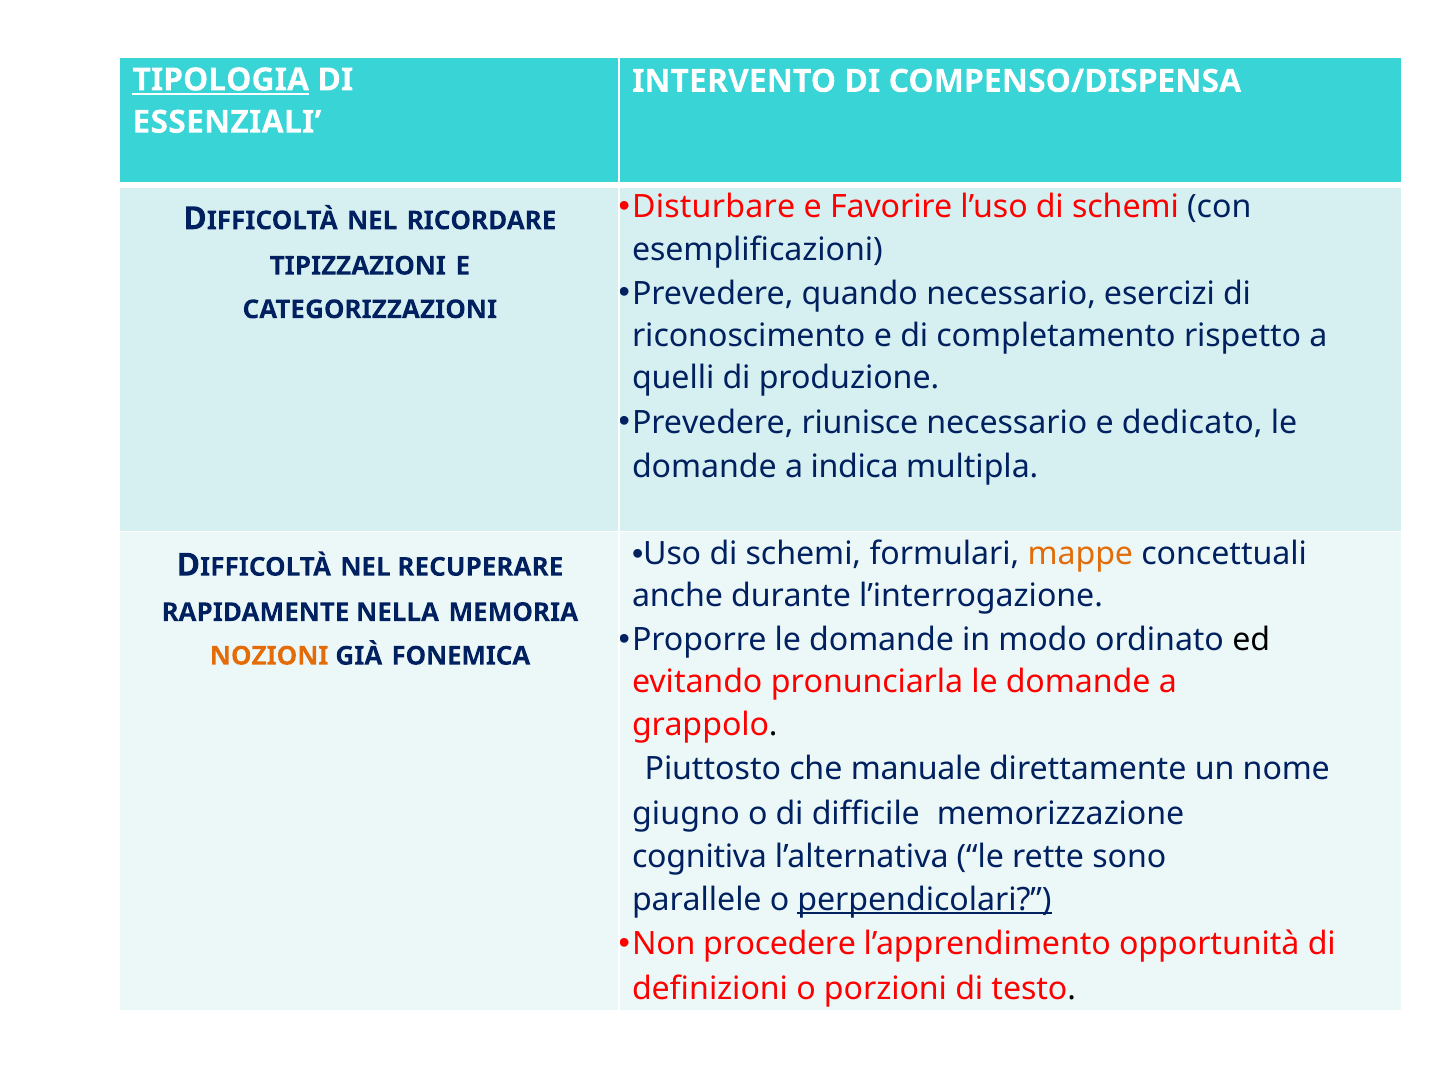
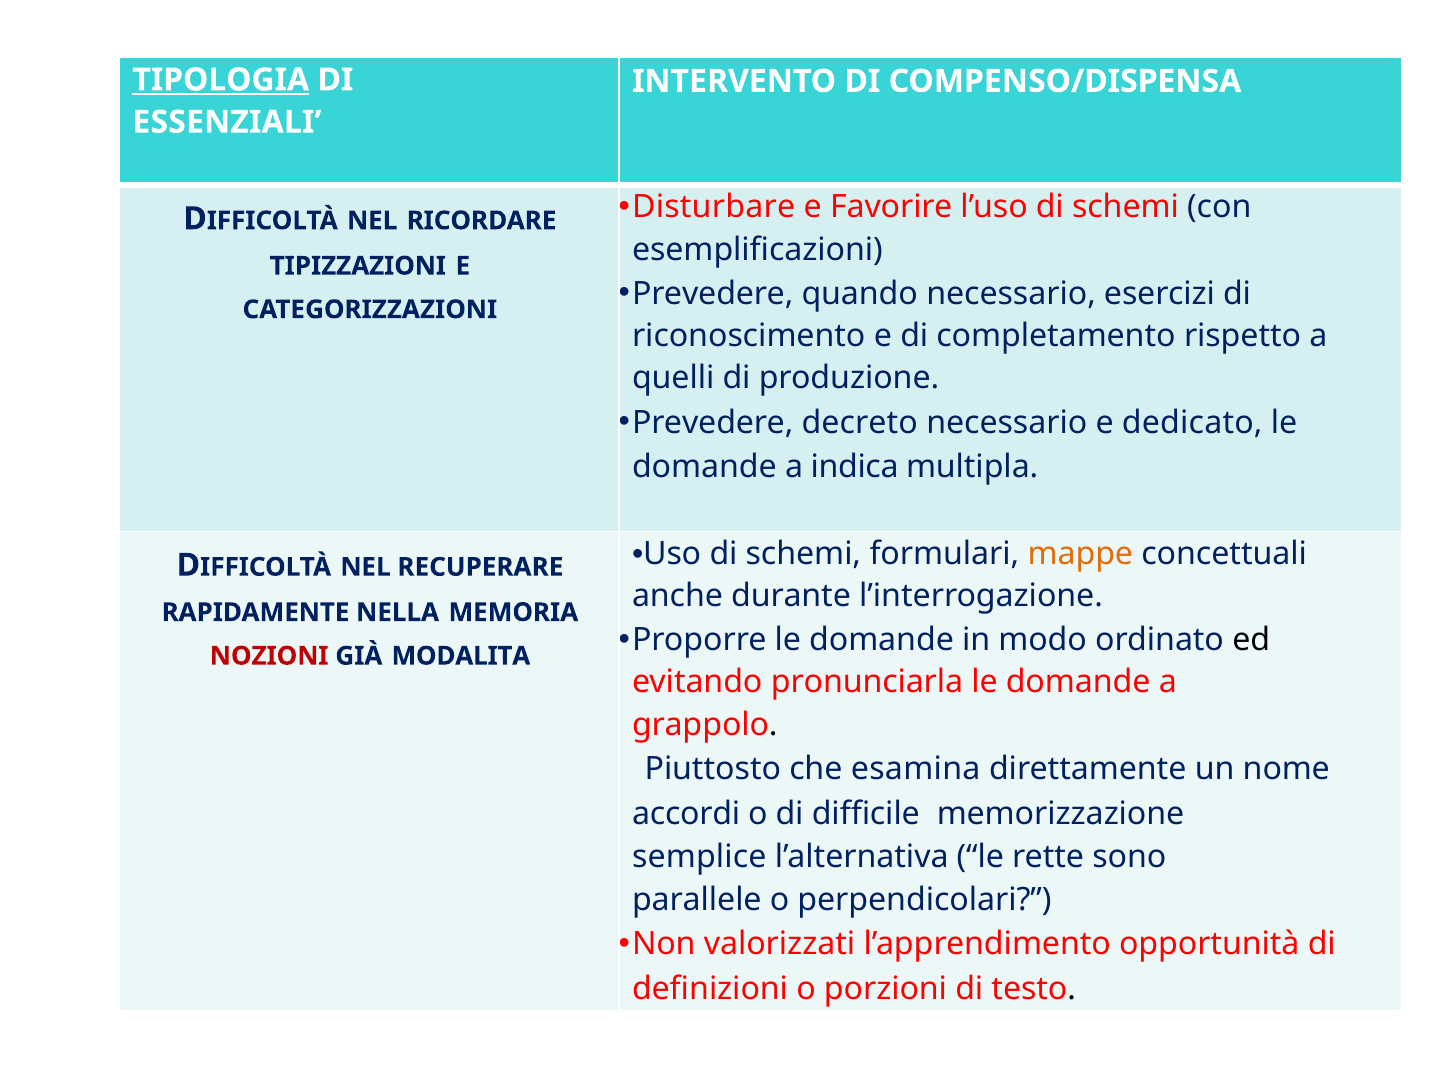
riunisce: riunisce -> decreto (860, 423)
NOZIONI colour: orange -> red (269, 656)
FONEMICA: FONEMICA -> MODALITA (461, 656)
manuale: manuale -> esamina (916, 769)
giugno: giugno -> accordi (686, 813)
cognitiva: cognitiva -> semplice (699, 857)
perpendicolari underline: present -> none (924, 900)
procedere: procedere -> valorizzati (780, 944)
